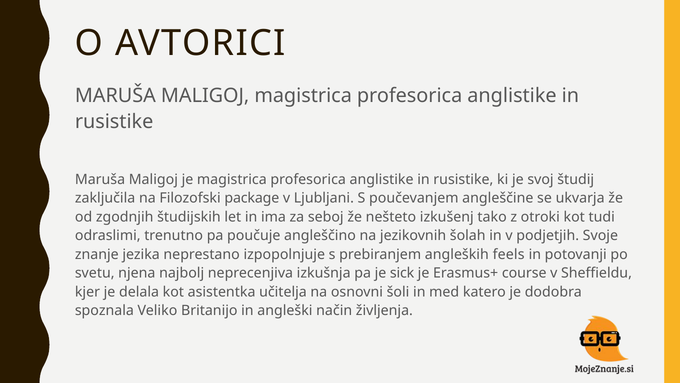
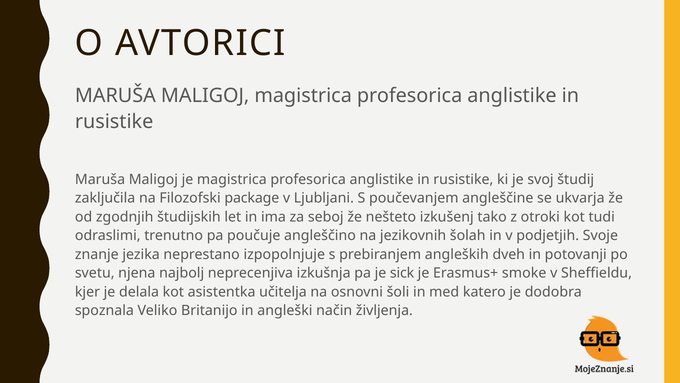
feels: feels -> dveh (509, 254)
course: course -> smoke (524, 273)
